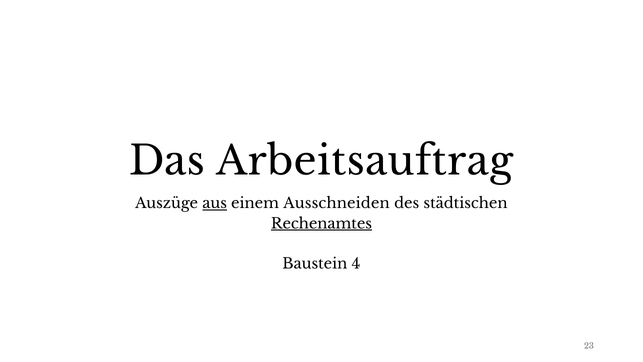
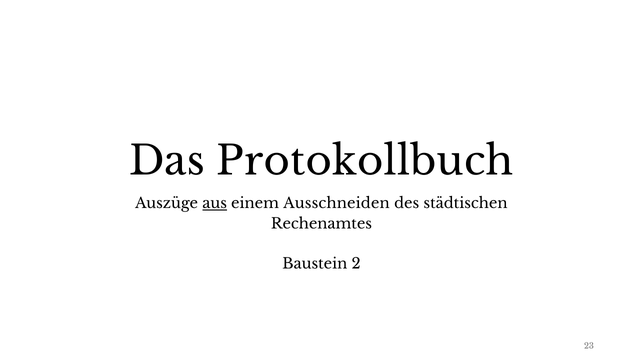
Arbeitsauftrag: Arbeitsauftrag -> Protokollbuch (365, 161)
Rechenamtes underline: present -> none (321, 223)
4: 4 -> 2 (356, 264)
